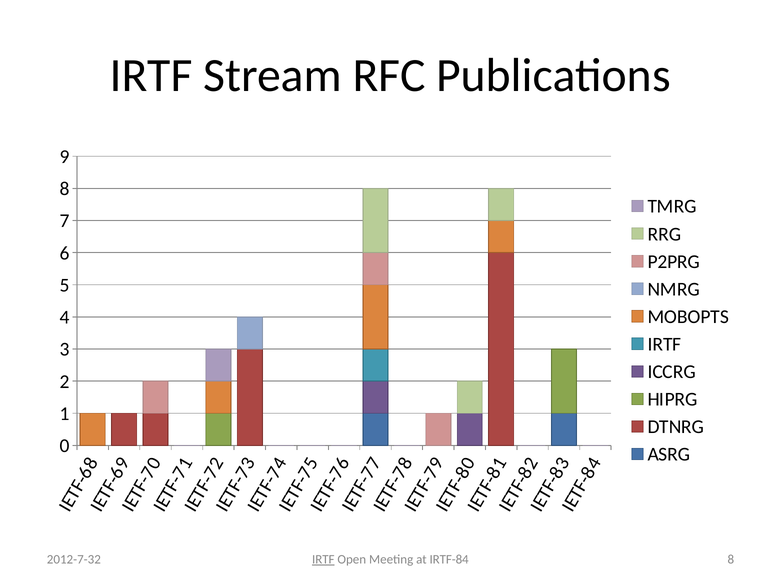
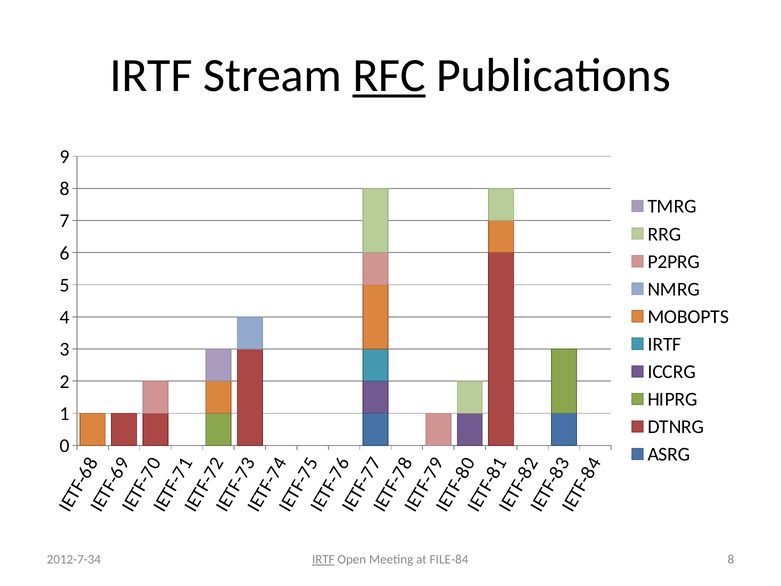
RFC underline: none -> present (389, 76)
IRTF-84: IRTF-84 -> FILE-84 (449, 559)
2012-7-32: 2012-7-32 -> 2012-7-34 (74, 559)
